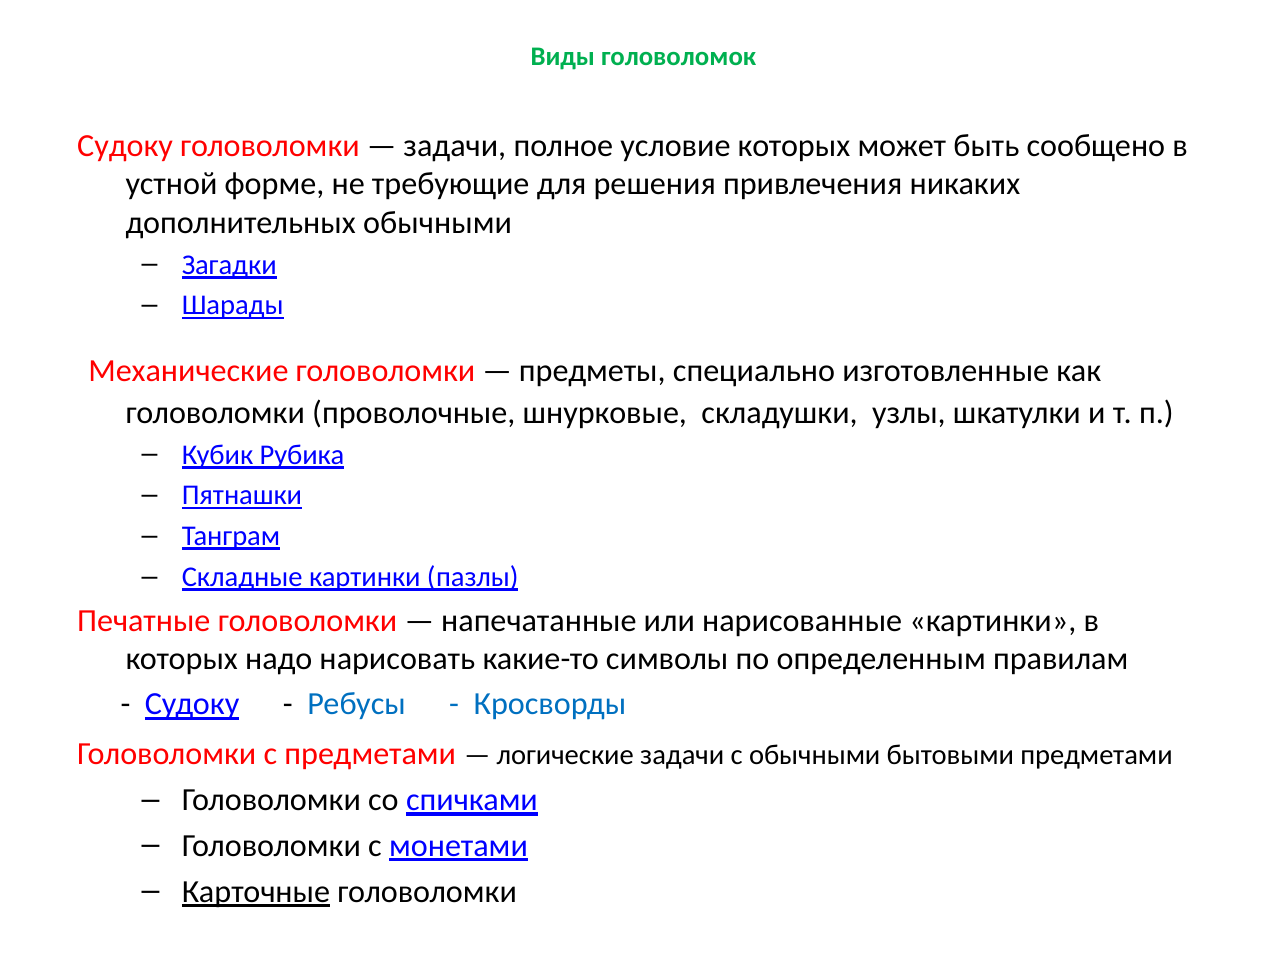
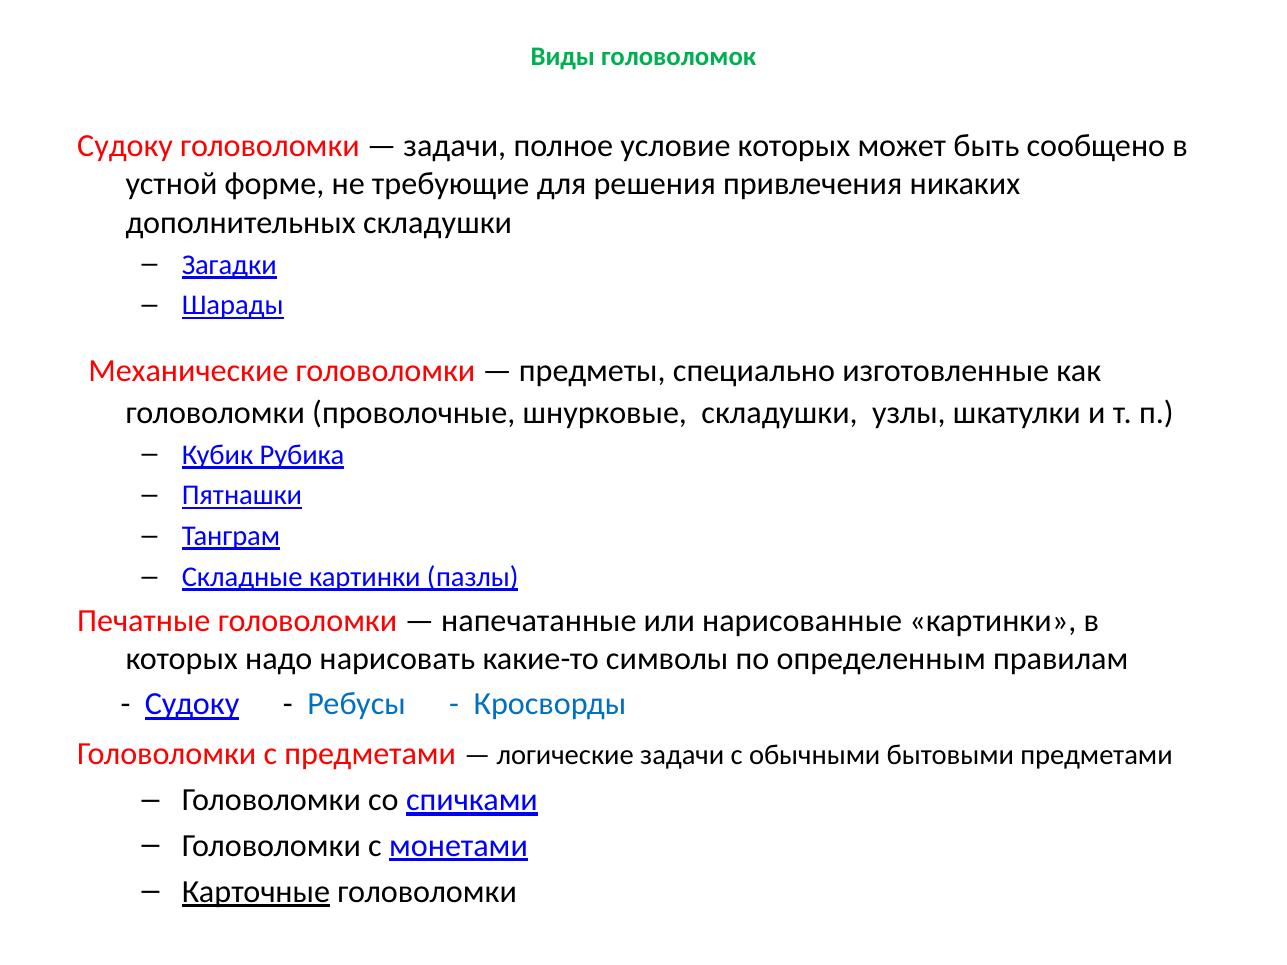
дополнительных обычными: обычными -> складушки (438, 223)
